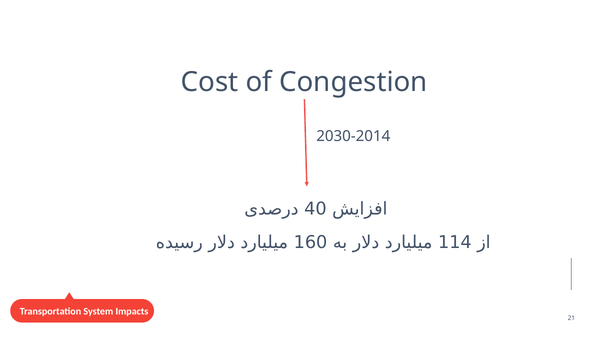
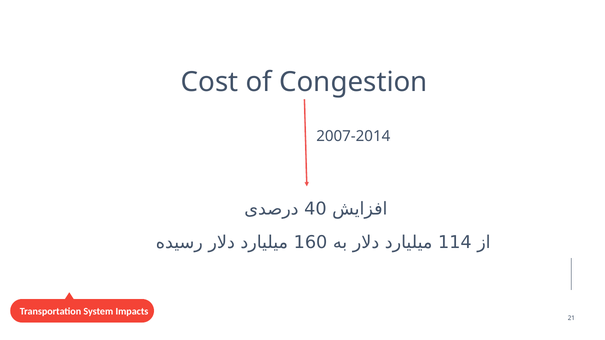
2030-2014: 2030-2014 -> 2007-2014 (353, 136)
